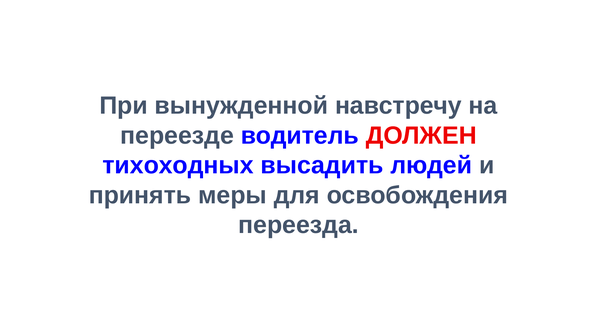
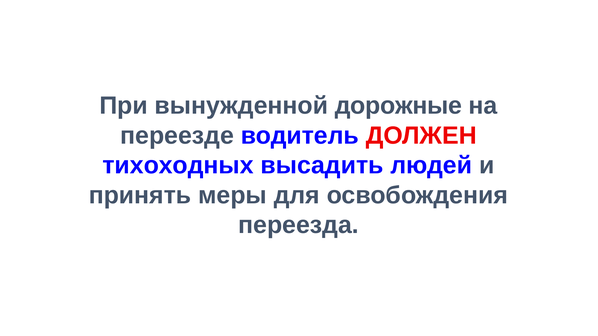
навстречу: навстречу -> дорожные (398, 106)
